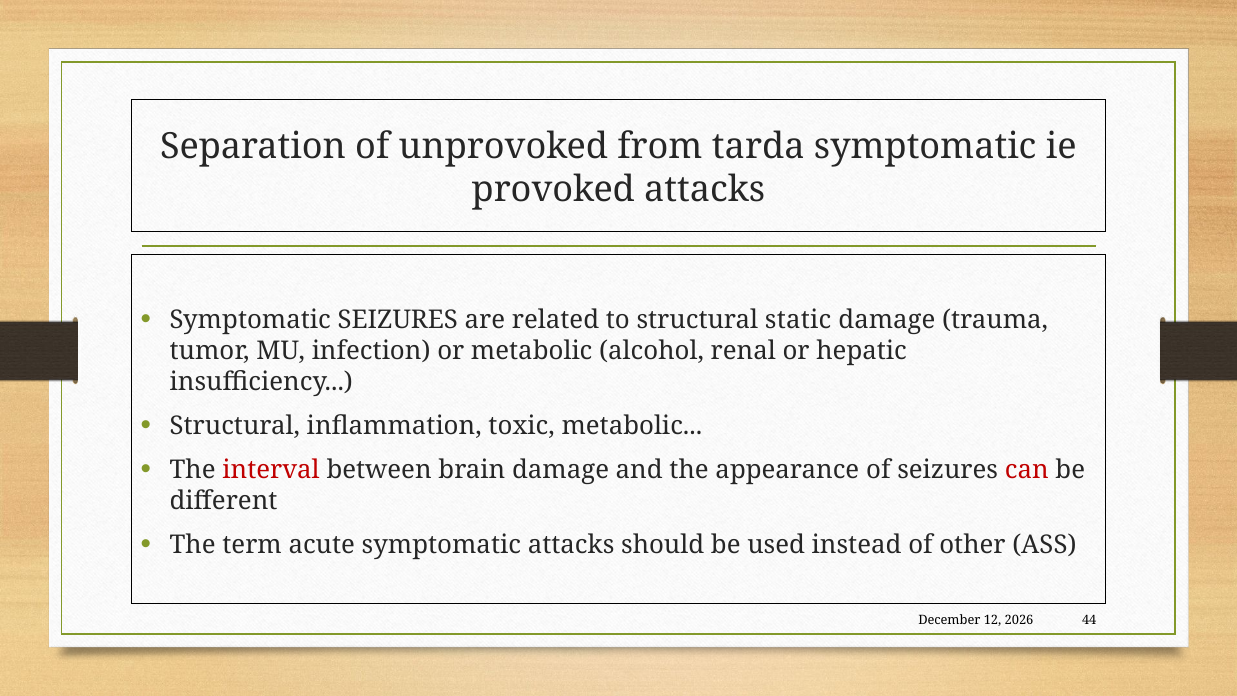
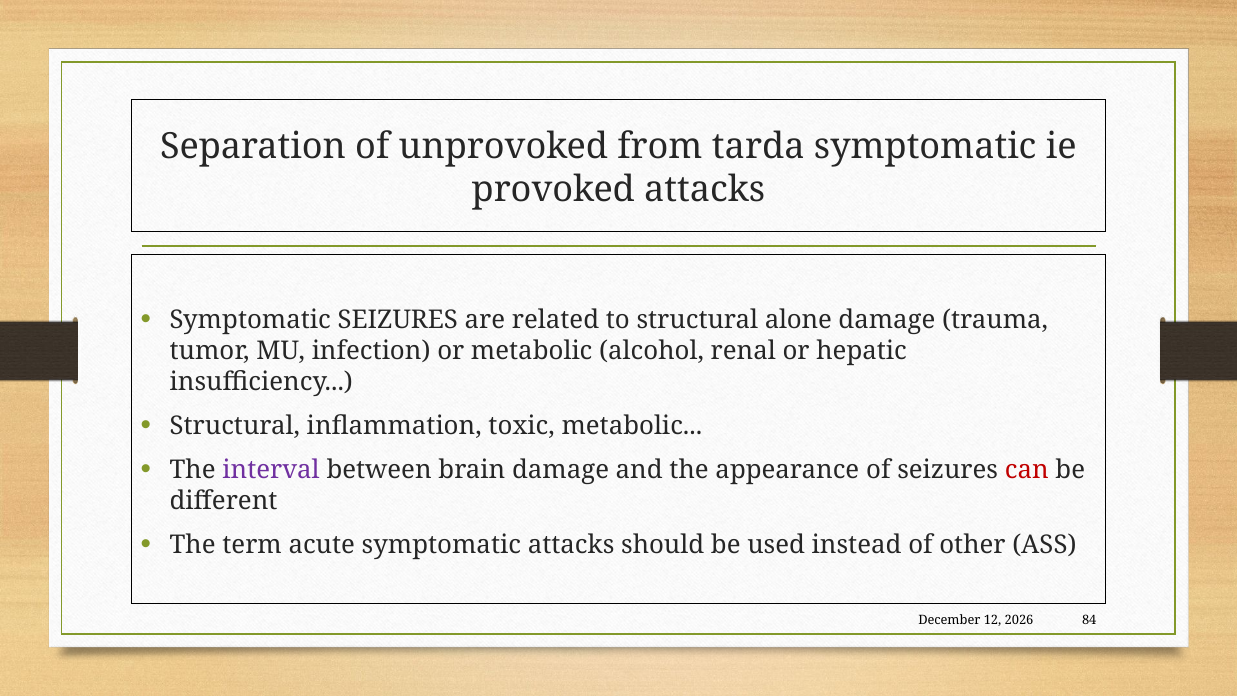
static: static -> alone (798, 320)
interval colour: red -> purple (271, 470)
44: 44 -> 84 (1089, 620)
